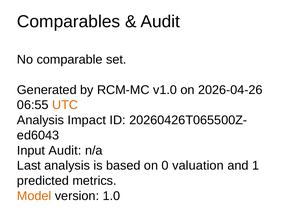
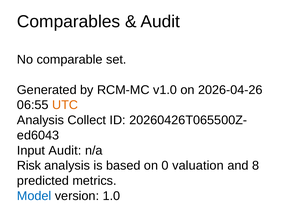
Impact: Impact -> Collect (87, 120)
Last: Last -> Risk (29, 166)
1: 1 -> 8 (256, 166)
Model colour: orange -> blue (34, 196)
